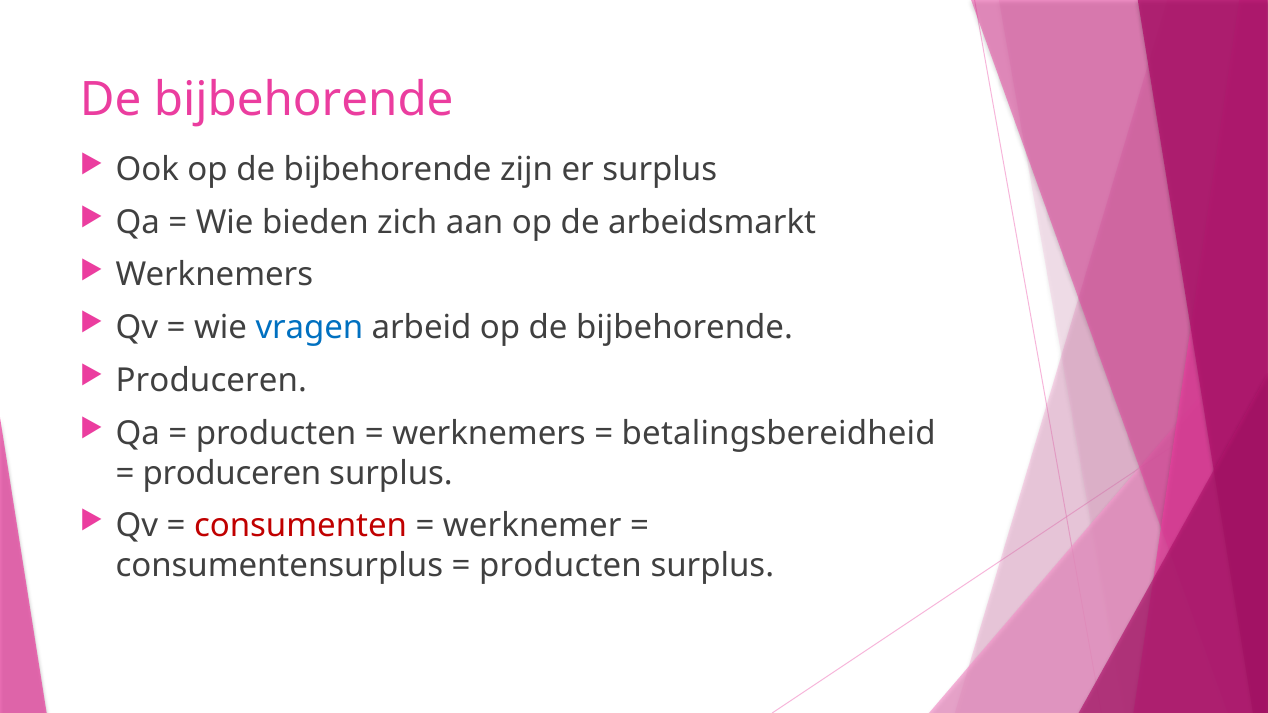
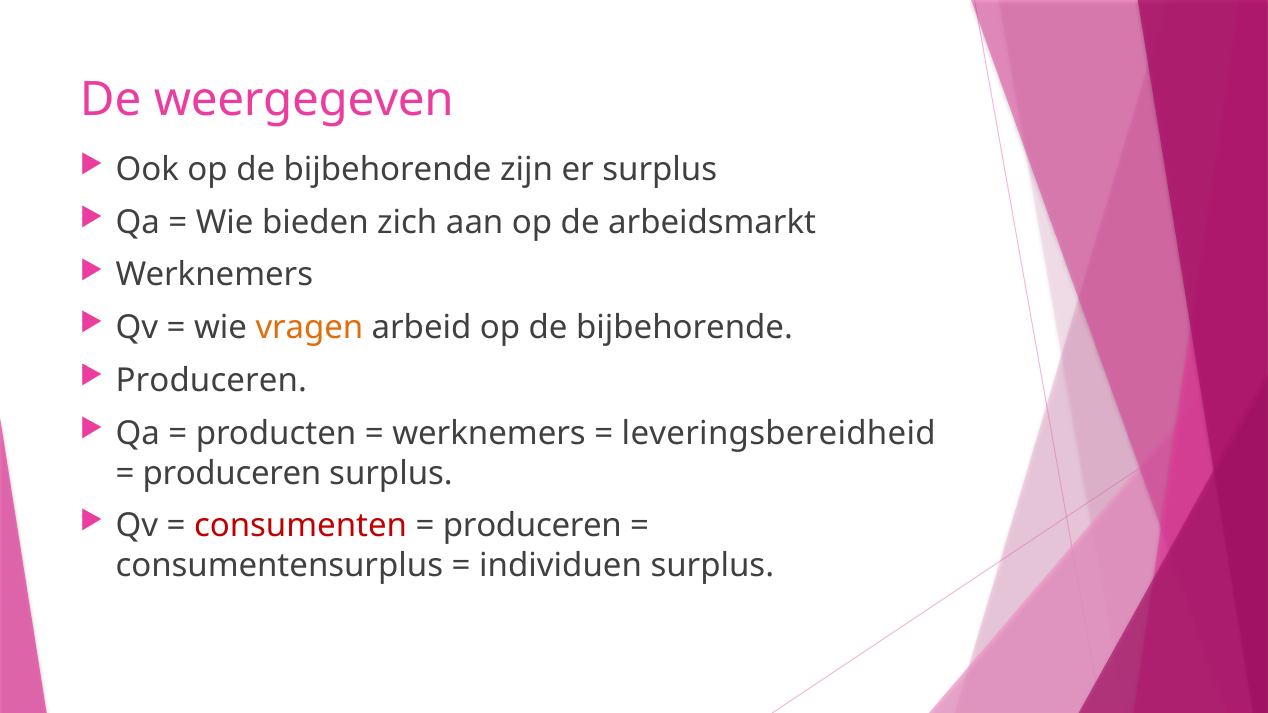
bijbehorende: bijbehorende -> weergegeven (304, 100)
vragen colour: blue -> orange (309, 328)
betalingsbereidheid: betalingsbereidheid -> leveringsbereidheid (779, 434)
werknemer: werknemer -> produceren (532, 526)
producten: producten -> individuen (561, 566)
